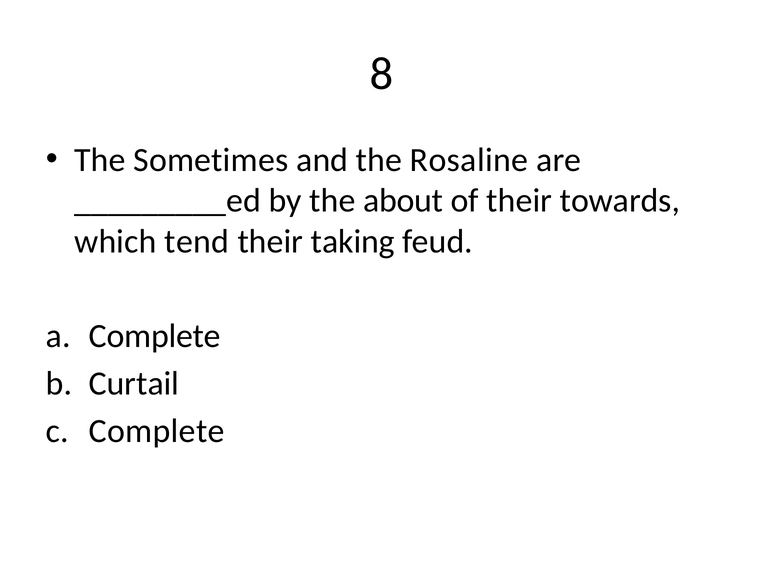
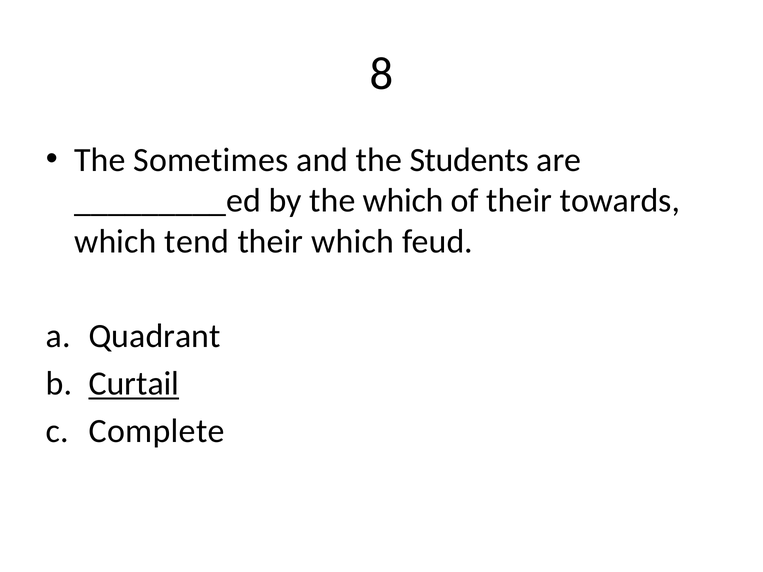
Rosaline: Rosaline -> Students (469, 160)
the about: about -> which (403, 201)
their taking: taking -> which (353, 241)
Complete: Complete -> Quadrant (155, 336)
Curtail underline: none -> present (134, 384)
